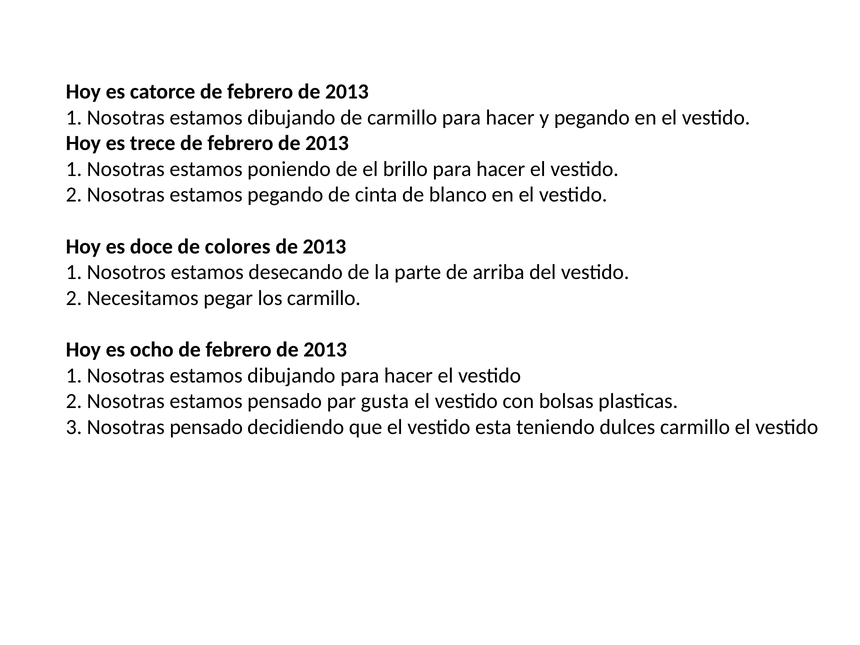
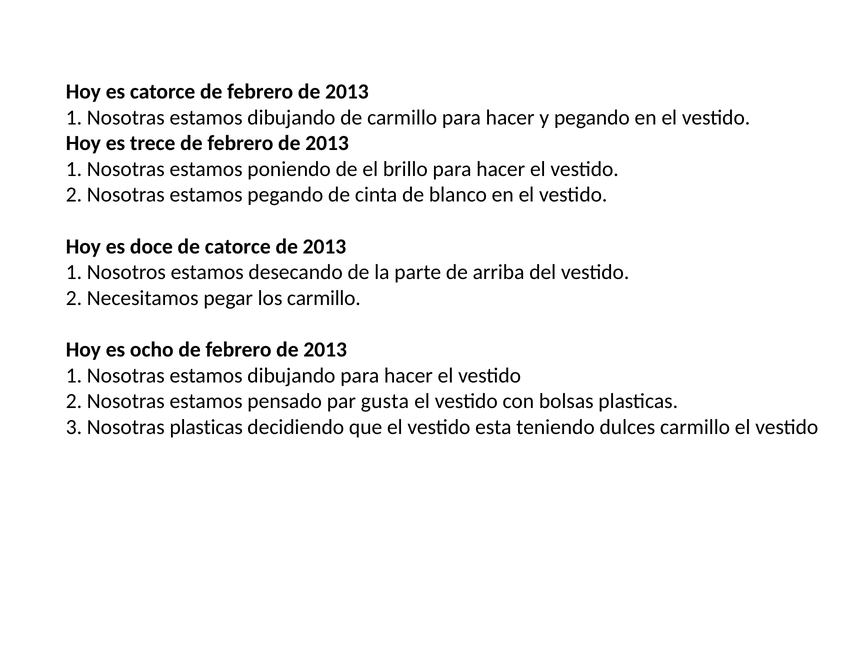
de colores: colores -> catorce (238, 247)
Nosotras pensado: pensado -> plasticas (206, 427)
